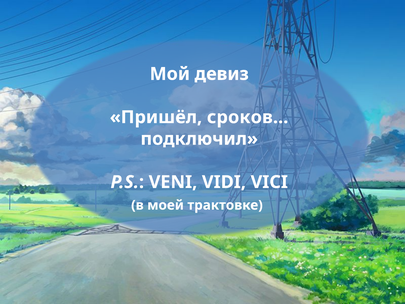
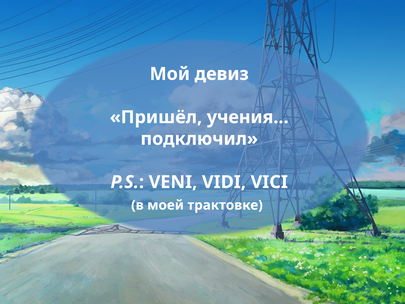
сроков…: сроков… -> учения… (248, 117)
